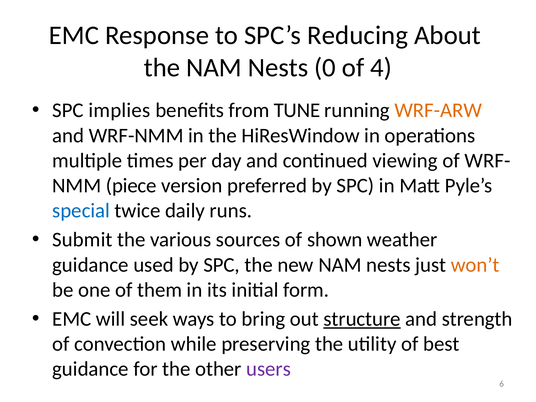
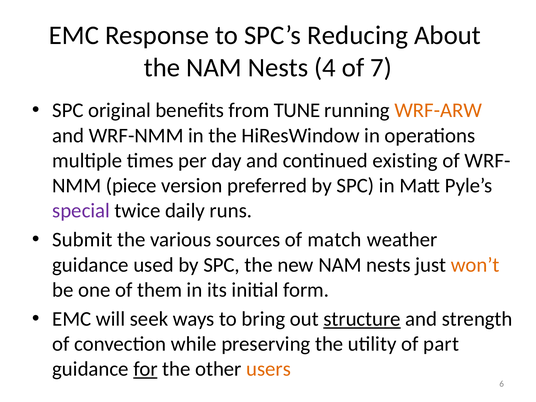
0: 0 -> 4 (325, 68)
4: 4 -> 7 (381, 68)
implies: implies -> original (120, 110)
viewing: viewing -> existing (405, 161)
special colour: blue -> purple (81, 211)
shown: shown -> match (335, 240)
best: best -> part (441, 344)
for underline: none -> present (146, 369)
users colour: purple -> orange (269, 369)
